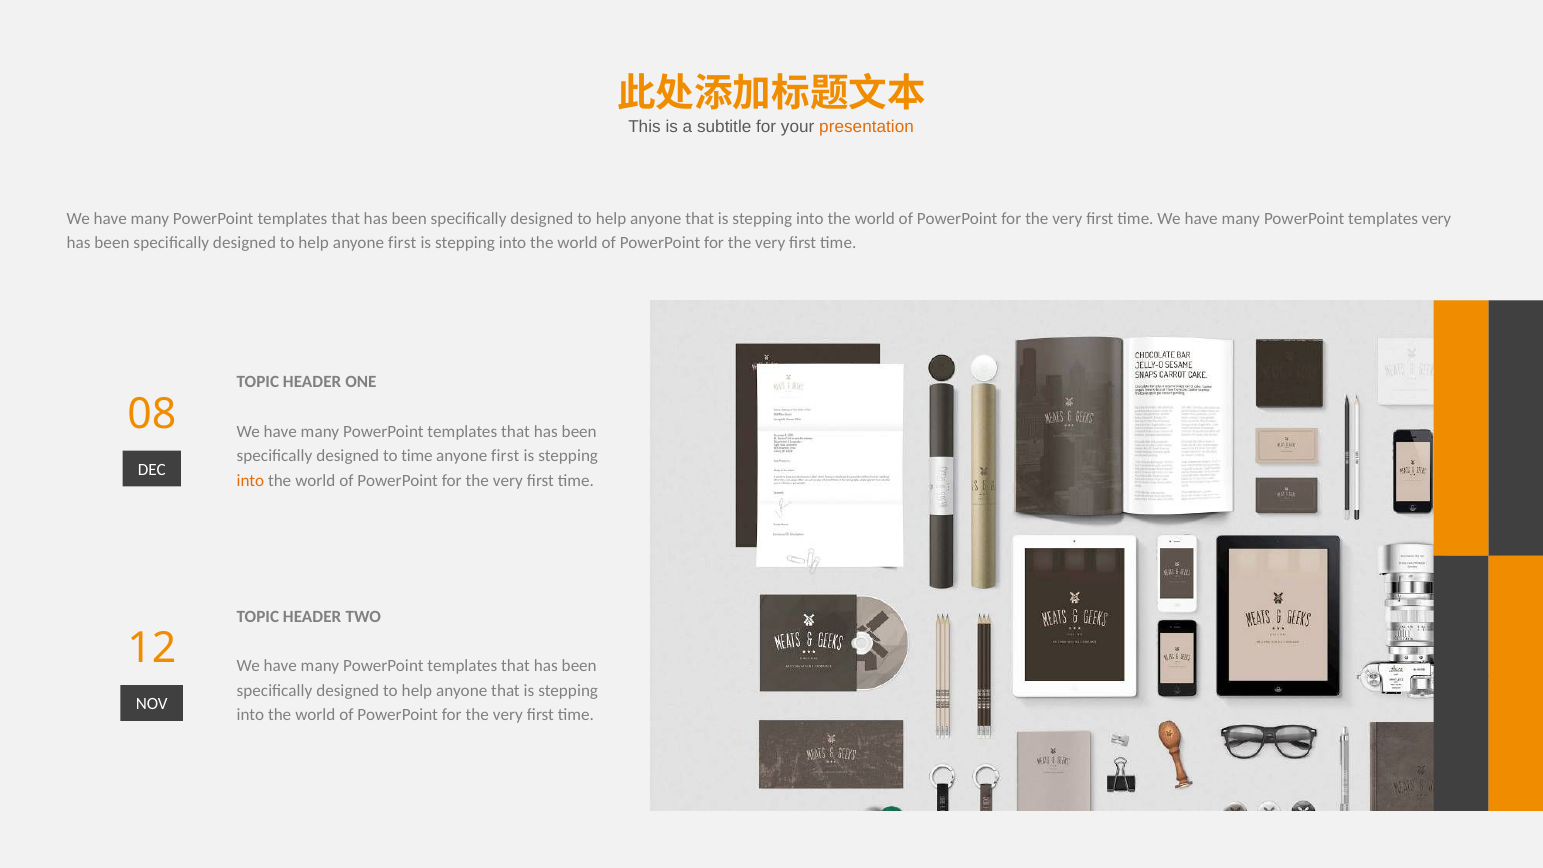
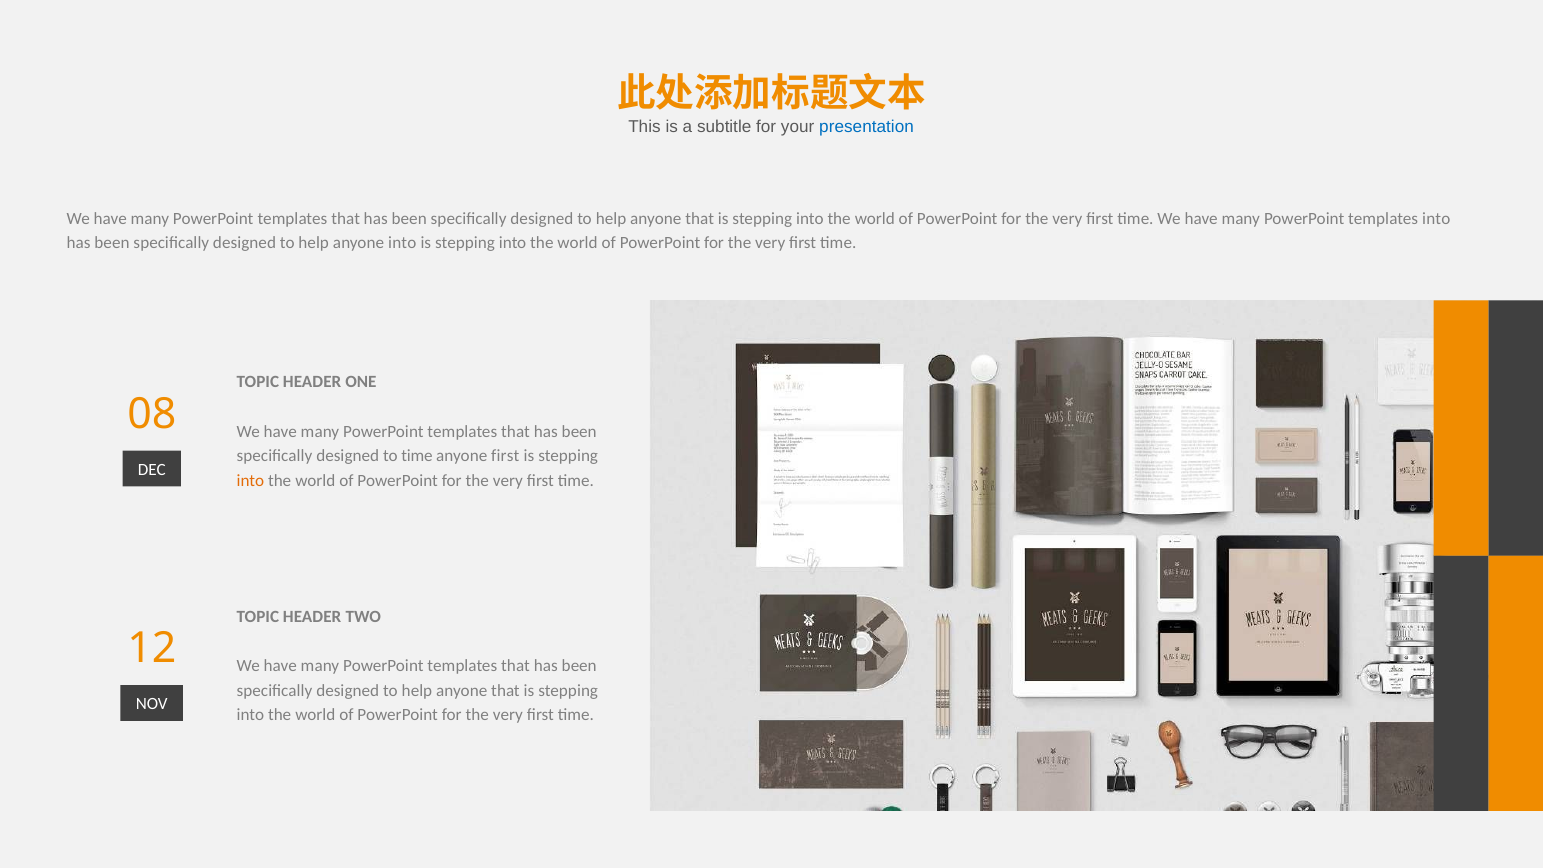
presentation colour: orange -> blue (867, 127)
templates very: very -> into (1436, 219)
help anyone first: first -> into (402, 243)
